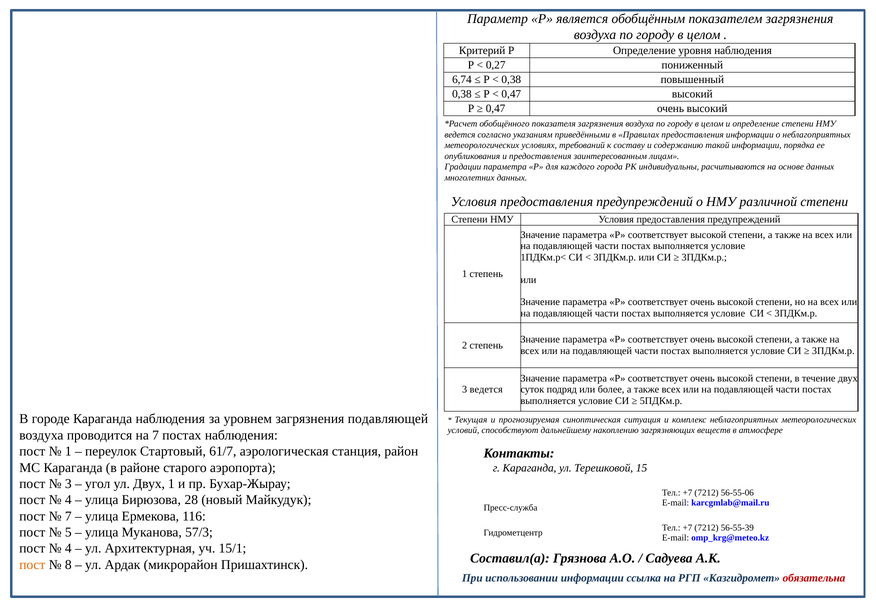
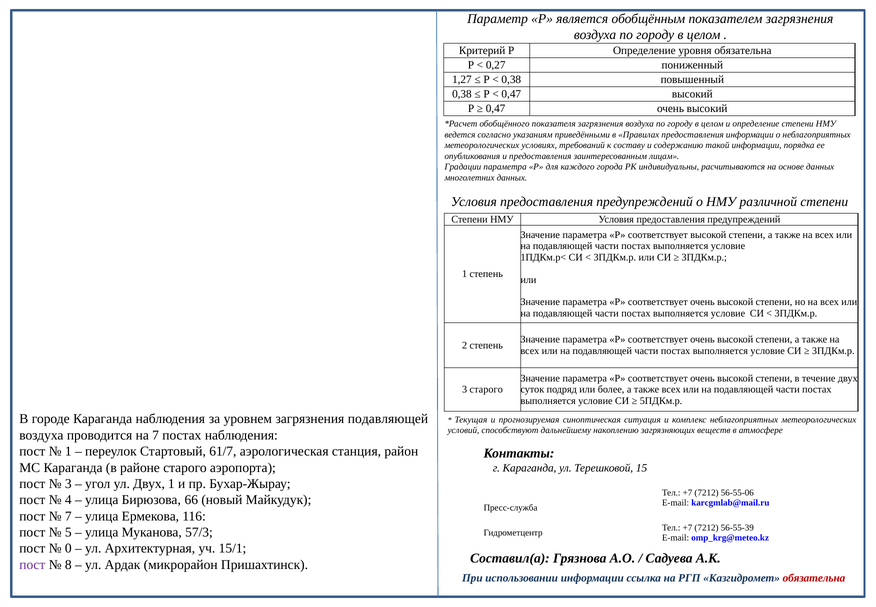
уровня наблюдения: наблюдения -> обязательна (743, 50)
6,74: 6,74 -> 1,27 (462, 79)
3 ведется: ведется -> старого (486, 389)
28: 28 -> 66 (191, 500)
4: 4 -> 0 (68, 548)
пост colour: orange -> purple (32, 564)
